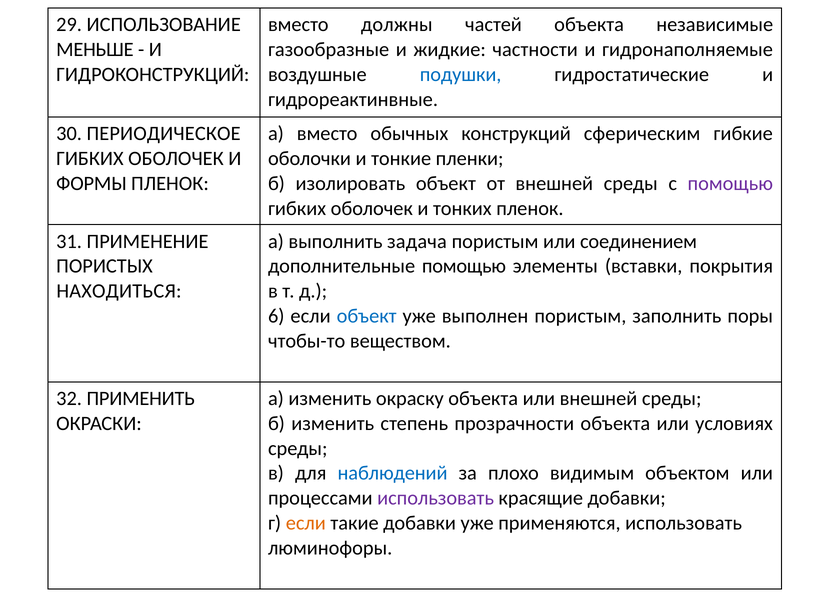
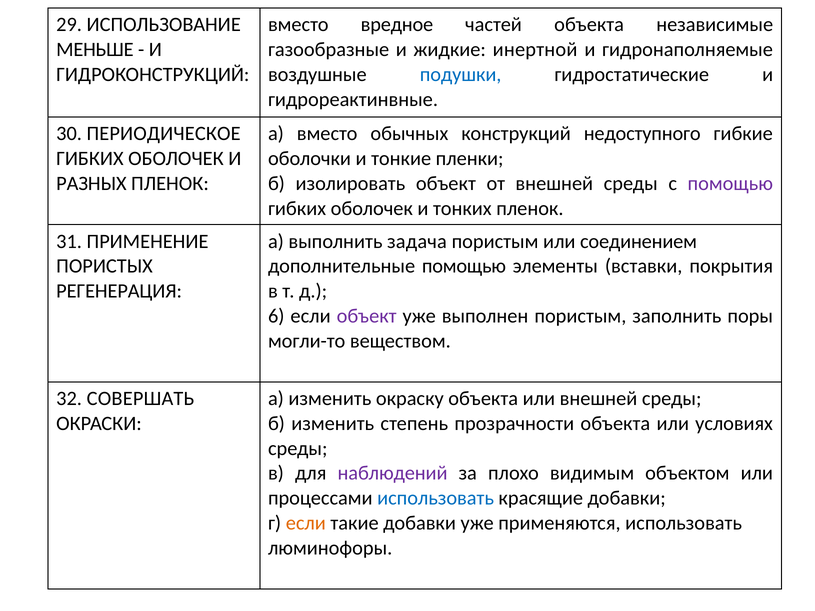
должны: должны -> вредное (397, 25)
частности: частности -> инертной (535, 50)
сферическим: сферическим -> недоступного (642, 134)
ФОРМЫ: ФОРМЫ -> РАЗНЫХ (91, 184)
НАХОДИТЬСЯ: НАХОДИТЬСЯ -> РЕГЕНЕРАЦИЯ (119, 291)
объект colour: blue -> purple (367, 316)
чтобы-то: чтобы-то -> могли-то (307, 341)
ПРИМЕНИТЬ: ПРИМЕНИТЬ -> СОВЕРШАТЬ (141, 399)
наблюдений colour: blue -> purple (393, 473)
использовать colour: purple -> blue (436, 498)
